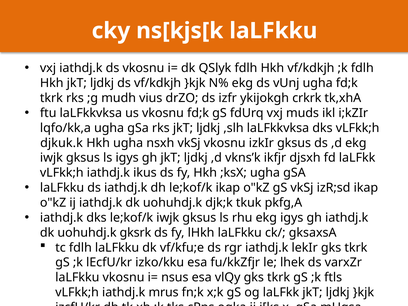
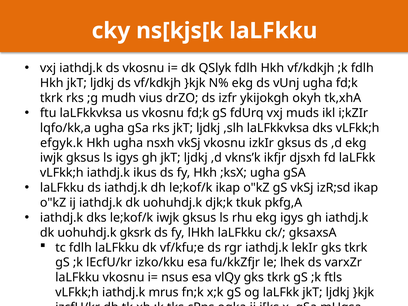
crkrk: crkrk -> okyh (307, 98)
djkuk.k: djkuk.k -> efgyk.k (62, 143)
